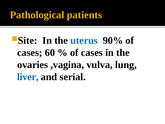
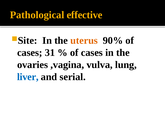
patients: patients -> effective (85, 15)
uterus colour: blue -> orange (84, 40)
60: 60 -> 31 (50, 53)
